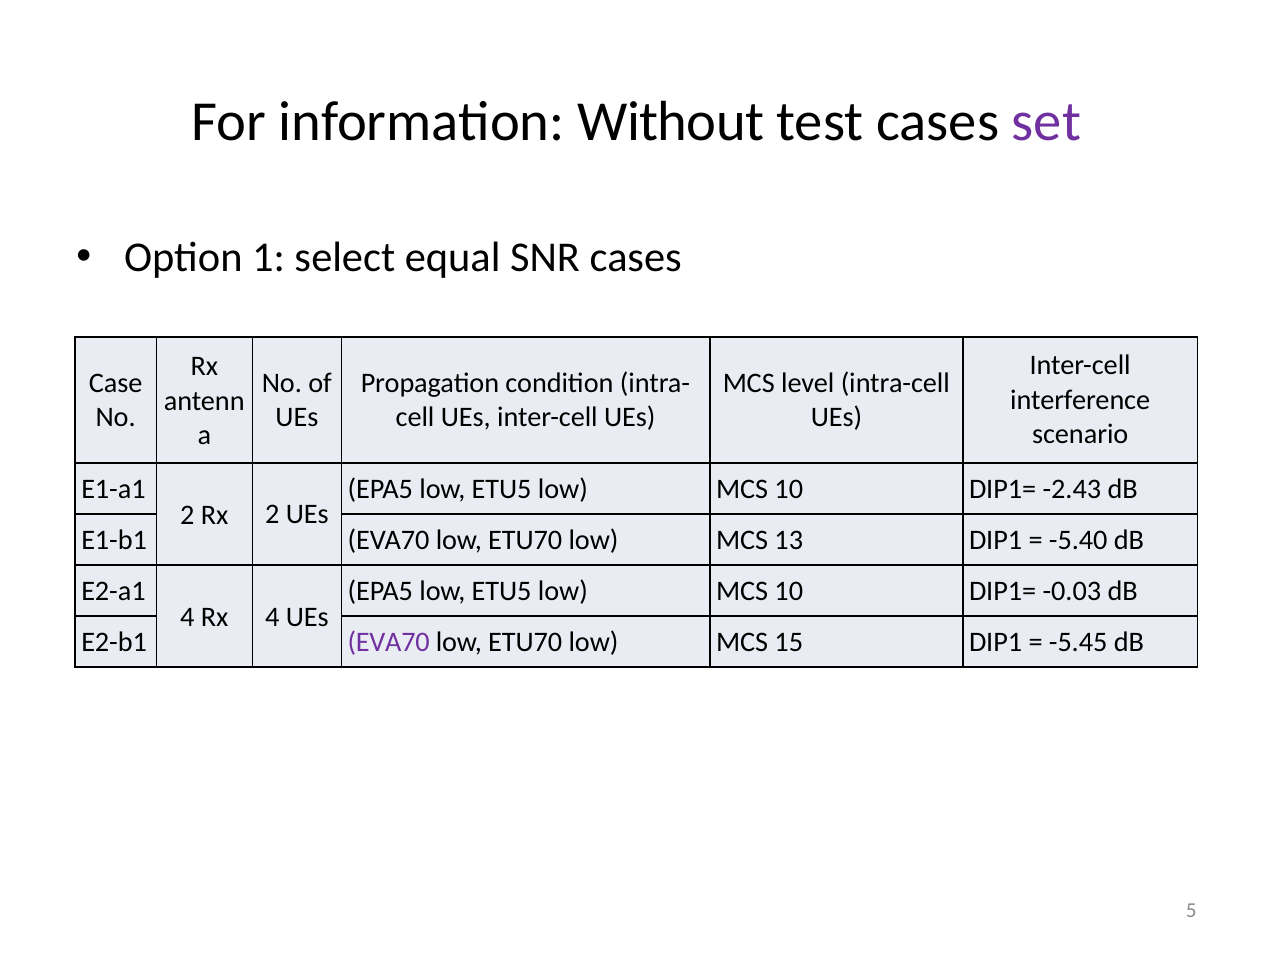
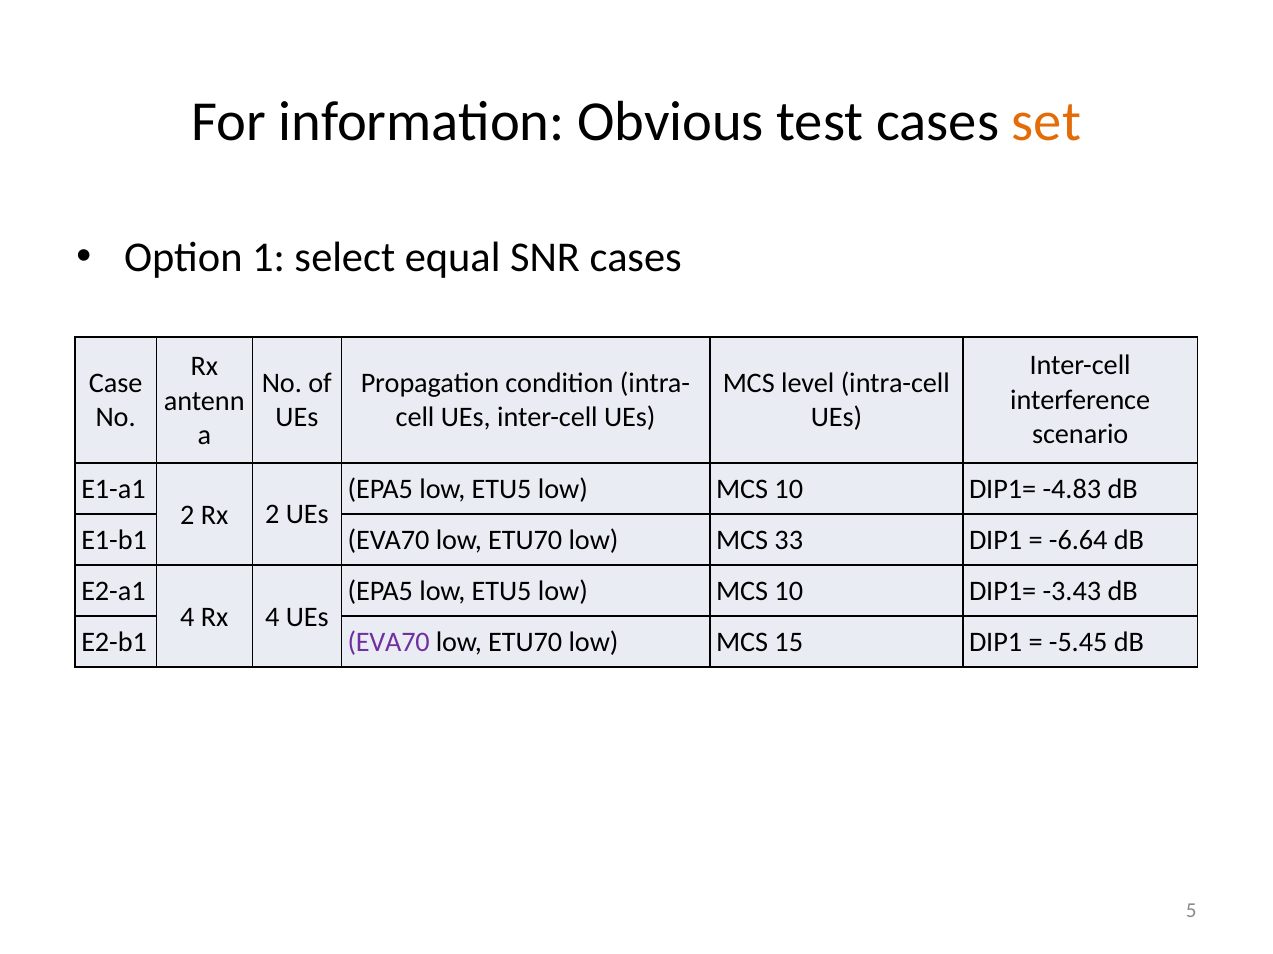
Without: Without -> Obvious (671, 122)
set colour: purple -> orange (1046, 122)
-2.43: -2.43 -> -4.83 (1072, 489)
13: 13 -> 33 (789, 540)
-5.40: -5.40 -> -6.64 (1078, 540)
-0.03: -0.03 -> -3.43 (1072, 591)
